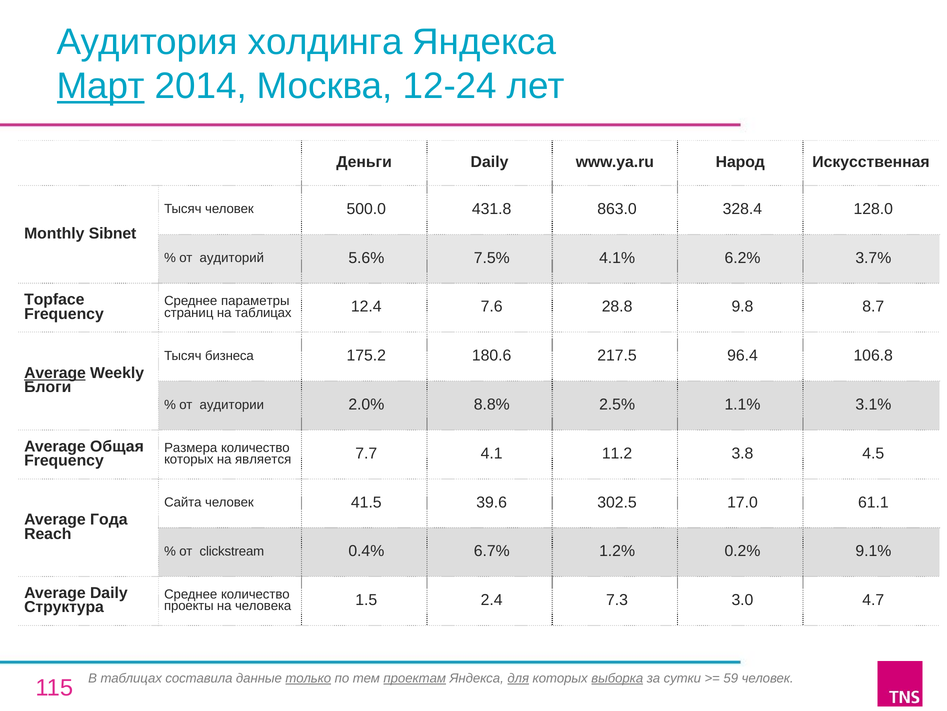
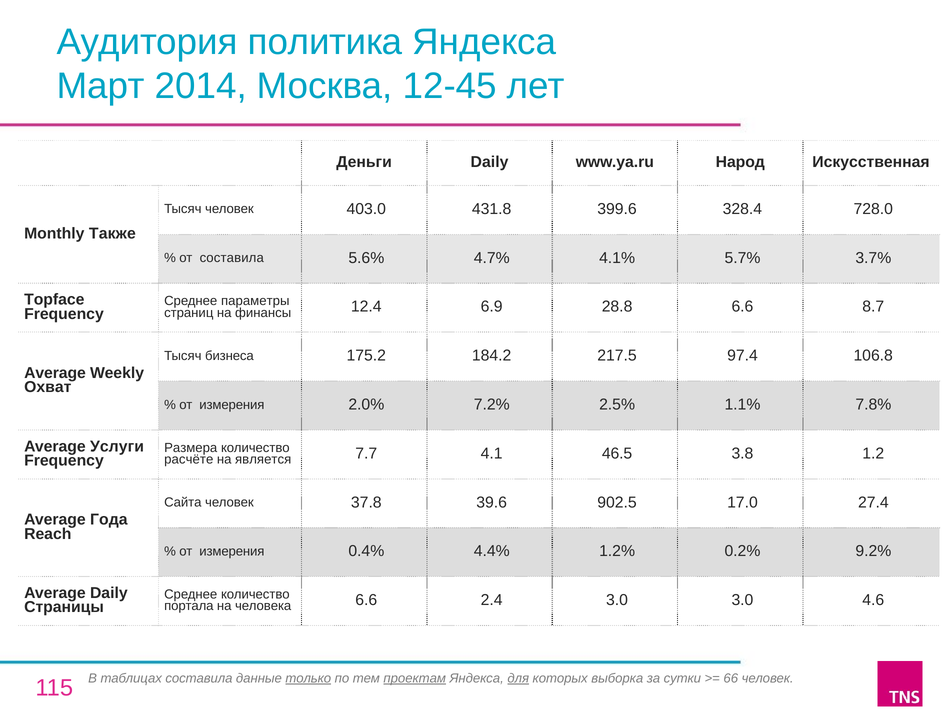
холдинга: холдинга -> политика (325, 42)
Март underline: present -> none (101, 86)
12-24: 12-24 -> 12-45 (450, 86)
500.0: 500.0 -> 403.0 (366, 209)
863.0: 863.0 -> 399.6 (617, 209)
128.0: 128.0 -> 728.0 (873, 209)
Sibnet: Sibnet -> Также (112, 233)
от аудиторий: аудиторий -> составила (232, 258)
7.5%: 7.5% -> 4.7% (492, 258)
6.2%: 6.2% -> 5.7% (742, 258)
на таблицах: таблицах -> финансы (263, 312)
7.6: 7.6 -> 6.9 (492, 306)
28.8 9.8: 9.8 -> 6.6 (742, 306)
180.6: 180.6 -> 184.2 (492, 355)
96.4: 96.4 -> 97.4 (742, 355)
Average underline: present -> none (55, 373)
Блоги: Блоги -> Охват (48, 387)
аудитории: аудитории -> измерения (232, 404)
8.8%: 8.8% -> 7.2% (492, 404)
3.1%: 3.1% -> 7.8% (873, 404)
Общая: Общая -> Услуги (117, 446)
которых: которых -> расчёте (189, 459)
11.2: 11.2 -> 46.5 (617, 453)
4.5: 4.5 -> 1.2 (873, 453)
41.5: 41.5 -> 37.8 (366, 502)
302.5: 302.5 -> 902.5 (617, 502)
61.1: 61.1 -> 27.4 (873, 502)
clickstream: clickstream -> измерения (232, 551)
6.7%: 6.7% -> 4.4% (492, 551)
9.1%: 9.1% -> 9.2% (873, 551)
Структура: Структура -> Страницы (64, 607)
проекты: проекты -> портала (189, 606)
человека 1.5: 1.5 -> 6.6 (366, 599)
2.4 7.3: 7.3 -> 3.0 (617, 599)
4.7: 4.7 -> 4.6 (873, 599)
выборка underline: present -> none (617, 678)
59: 59 -> 66 (731, 678)
